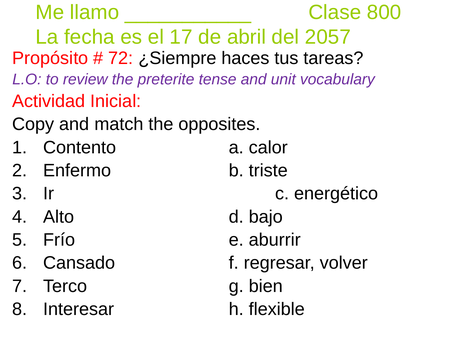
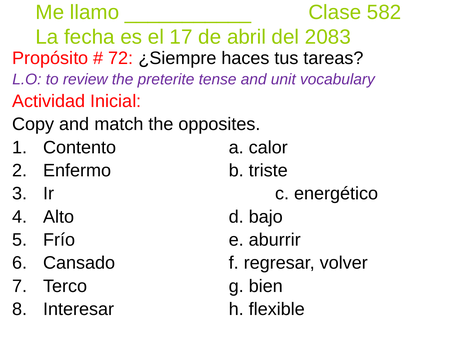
800: 800 -> 582 (384, 12)
2057: 2057 -> 2083 (328, 37)
